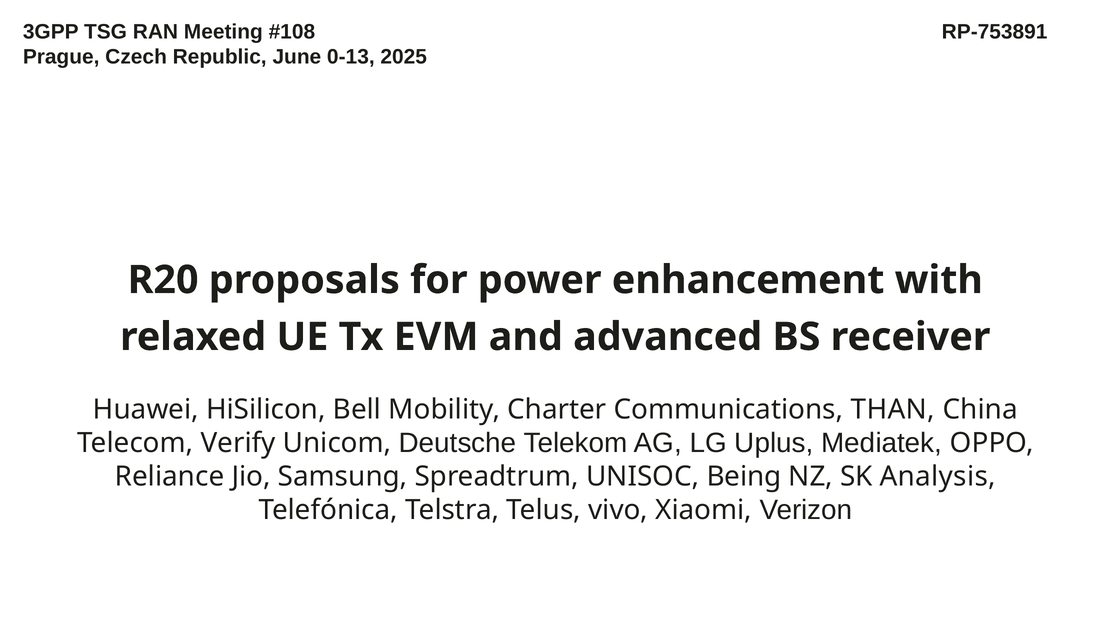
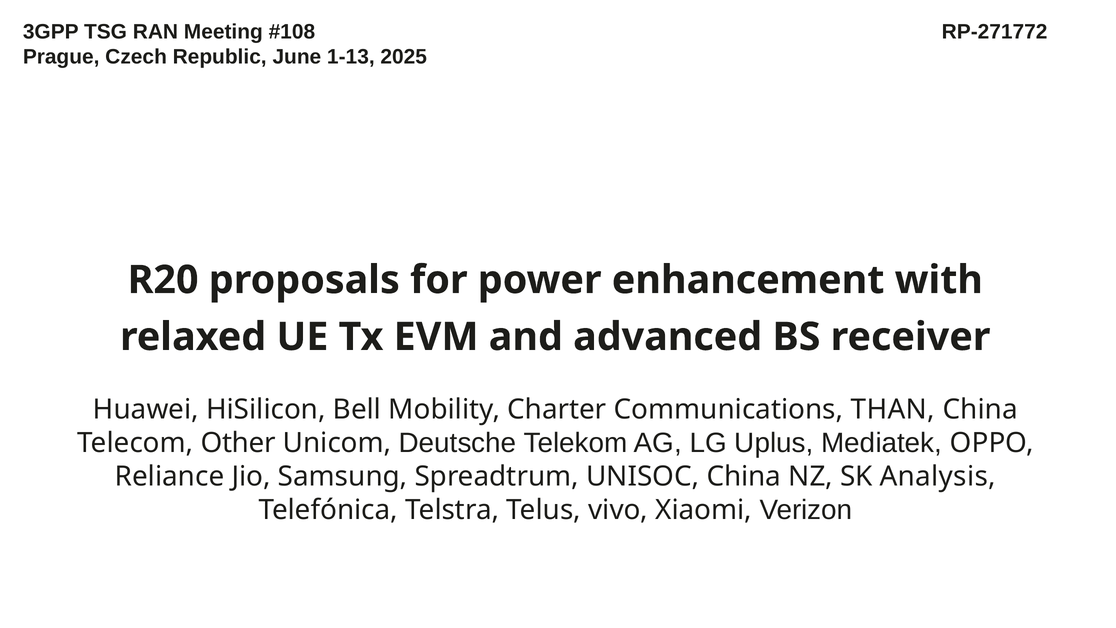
RP-753891: RP-753891 -> RP-271772 (995, 32)
0-13: 0-13 -> 1-13 (351, 57)
Verify: Verify -> Other (238, 443)
UNISOC Being: Being -> China (744, 476)
